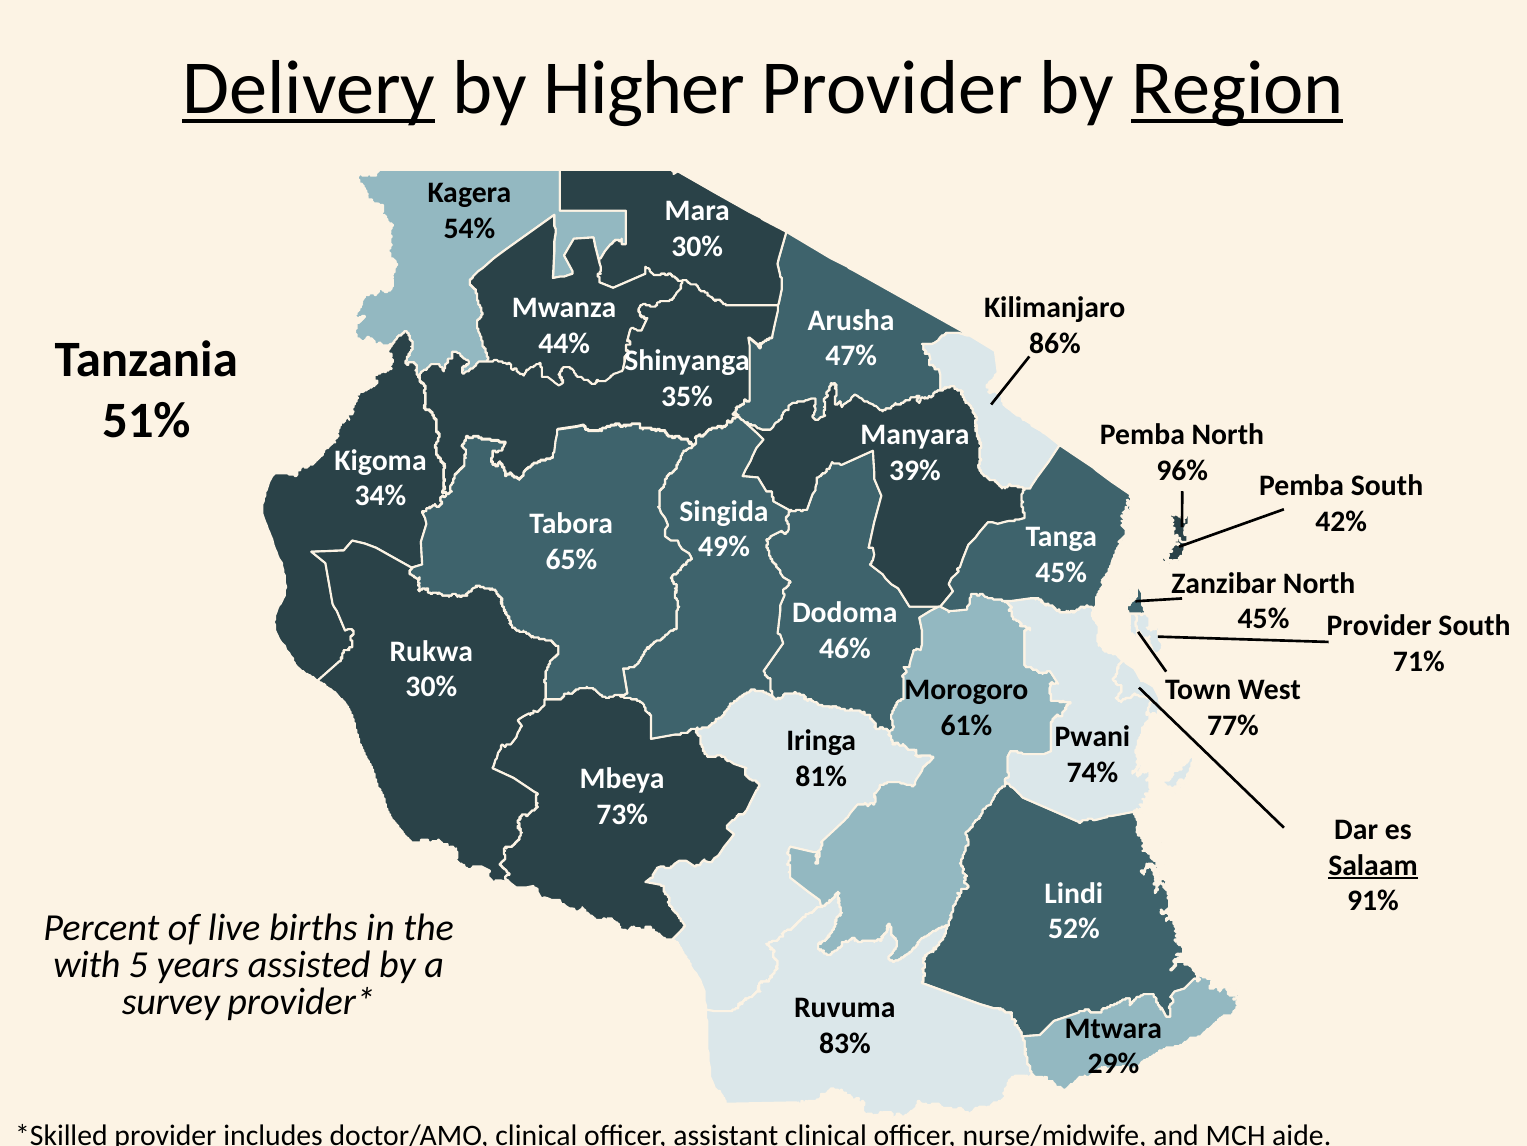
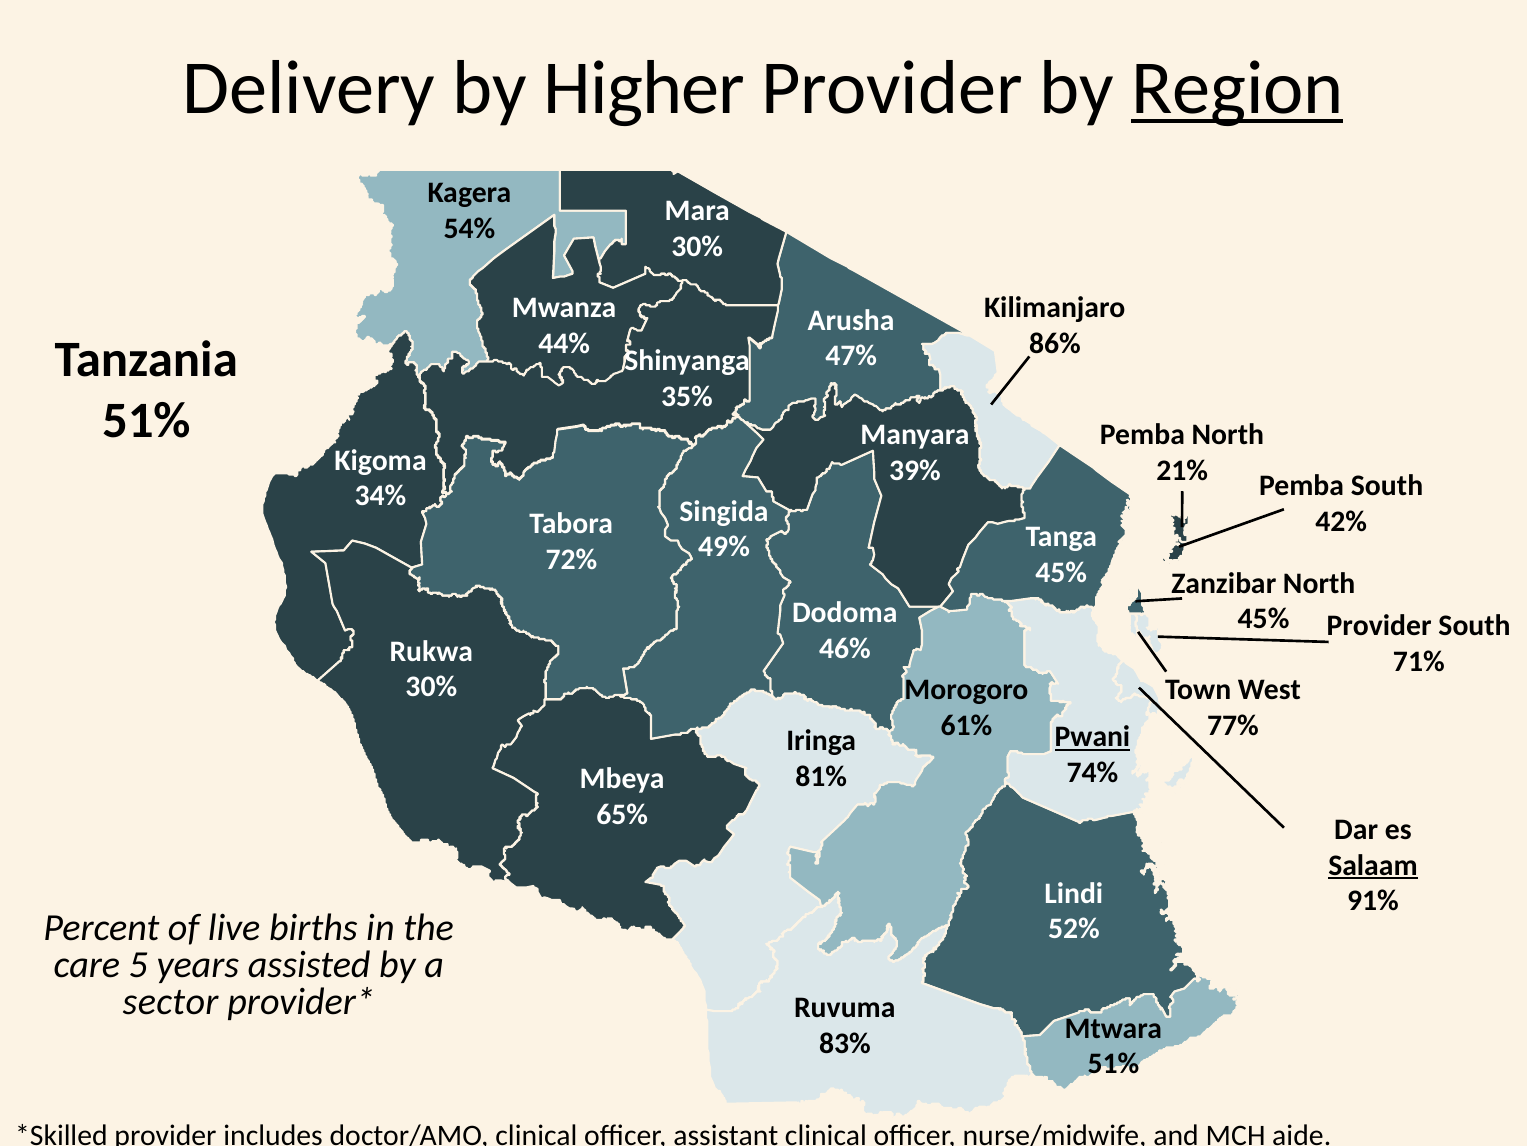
Delivery underline: present -> none (309, 88)
96%: 96% -> 21% (1182, 470)
65%: 65% -> 72% (571, 559)
Pwani underline: none -> present (1092, 736)
73%: 73% -> 65% (622, 814)
with: with -> care (87, 964)
survey: survey -> sector (171, 1001)
29%: 29% -> 51% (1113, 1063)
